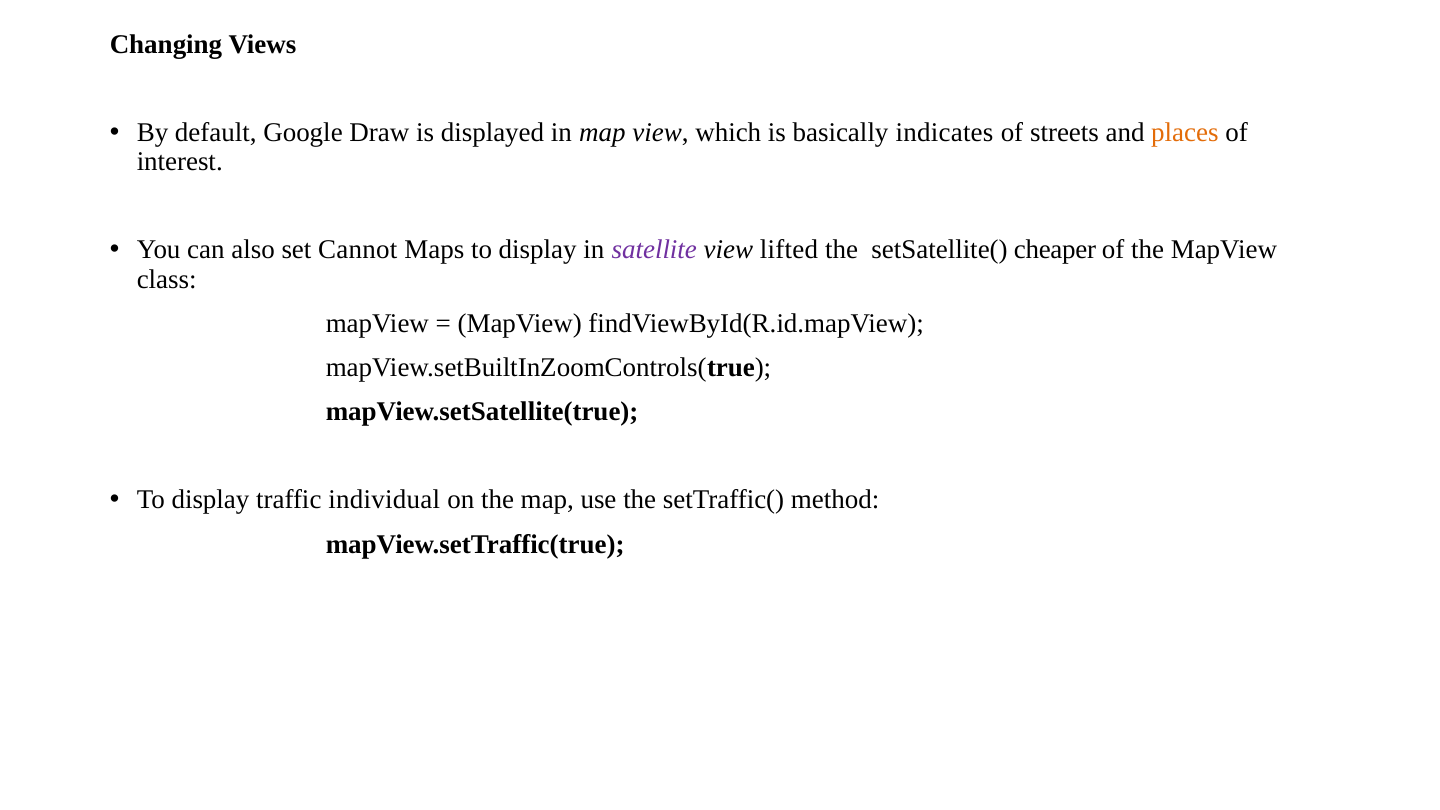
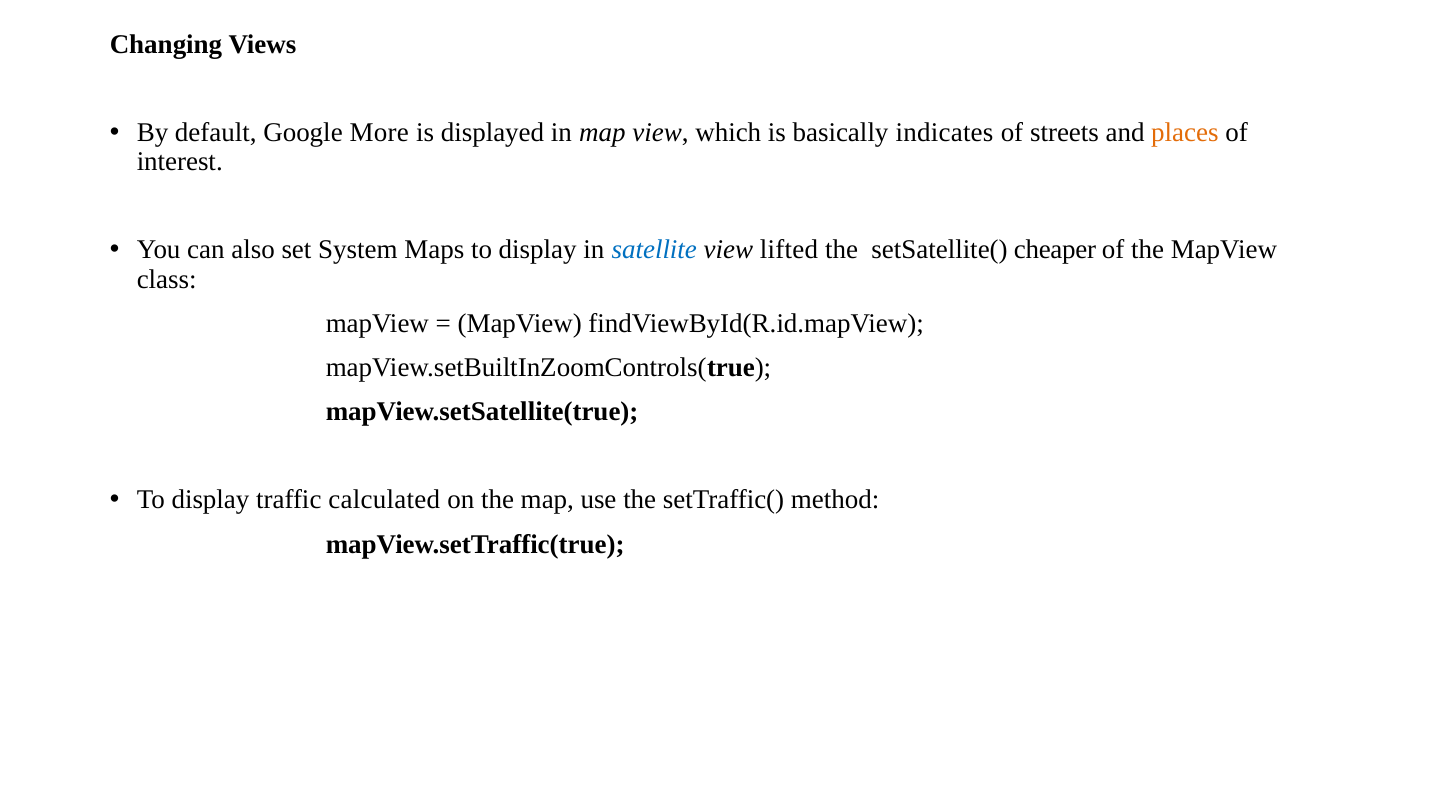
Draw: Draw -> More (379, 132)
Cannot: Cannot -> System (358, 250)
satellite colour: purple -> blue (654, 250)
individual: individual -> calculated (384, 500)
